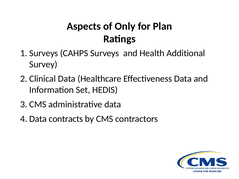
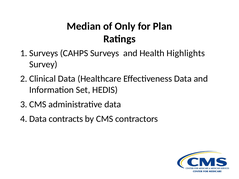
Aspects: Aspects -> Median (84, 26)
Additional: Additional -> Highlights (186, 53)
